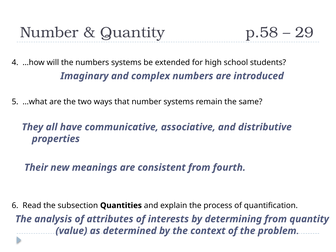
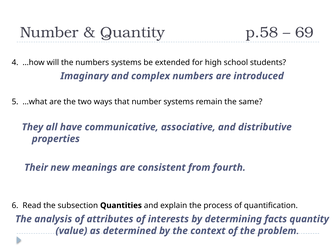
29: 29 -> 69 (304, 32)
determining from: from -> facts (276, 219)
